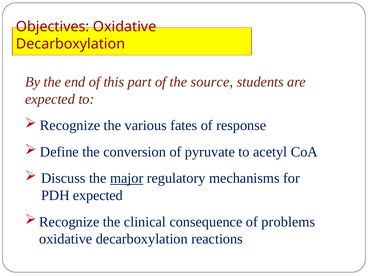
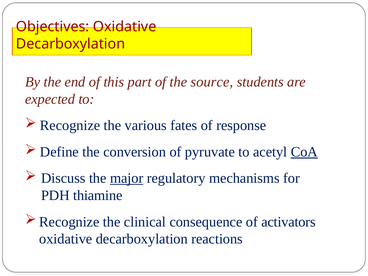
CoA underline: none -> present (304, 152)
PDH expected: expected -> thiamine (98, 195)
problems: problems -> activators (288, 222)
